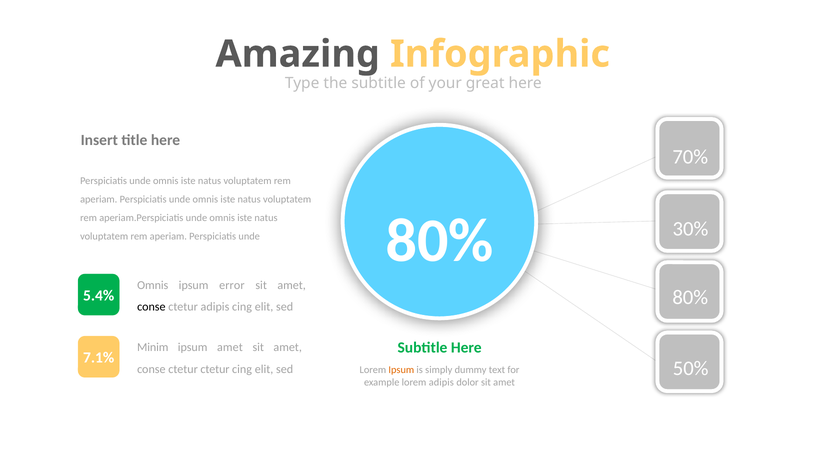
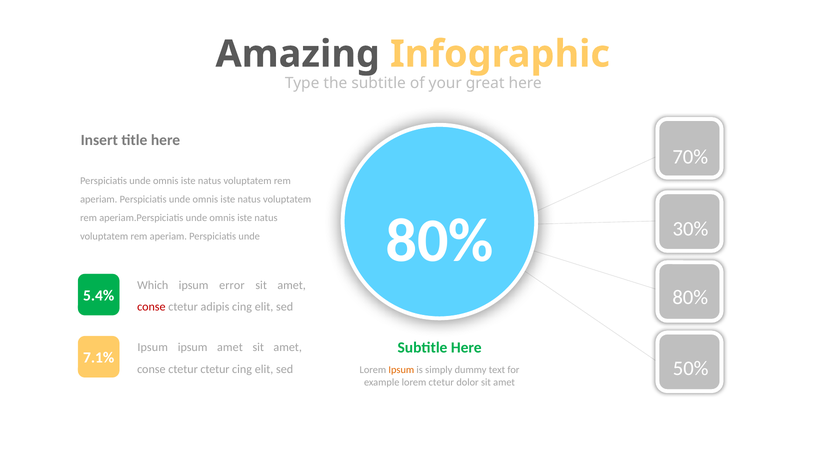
Omnis: Omnis -> Which (153, 285)
conse colour: black -> red (151, 307)
Minim: Minim -> Ipsum (153, 347)
lorem adipis: adipis -> ctetur (441, 382)
